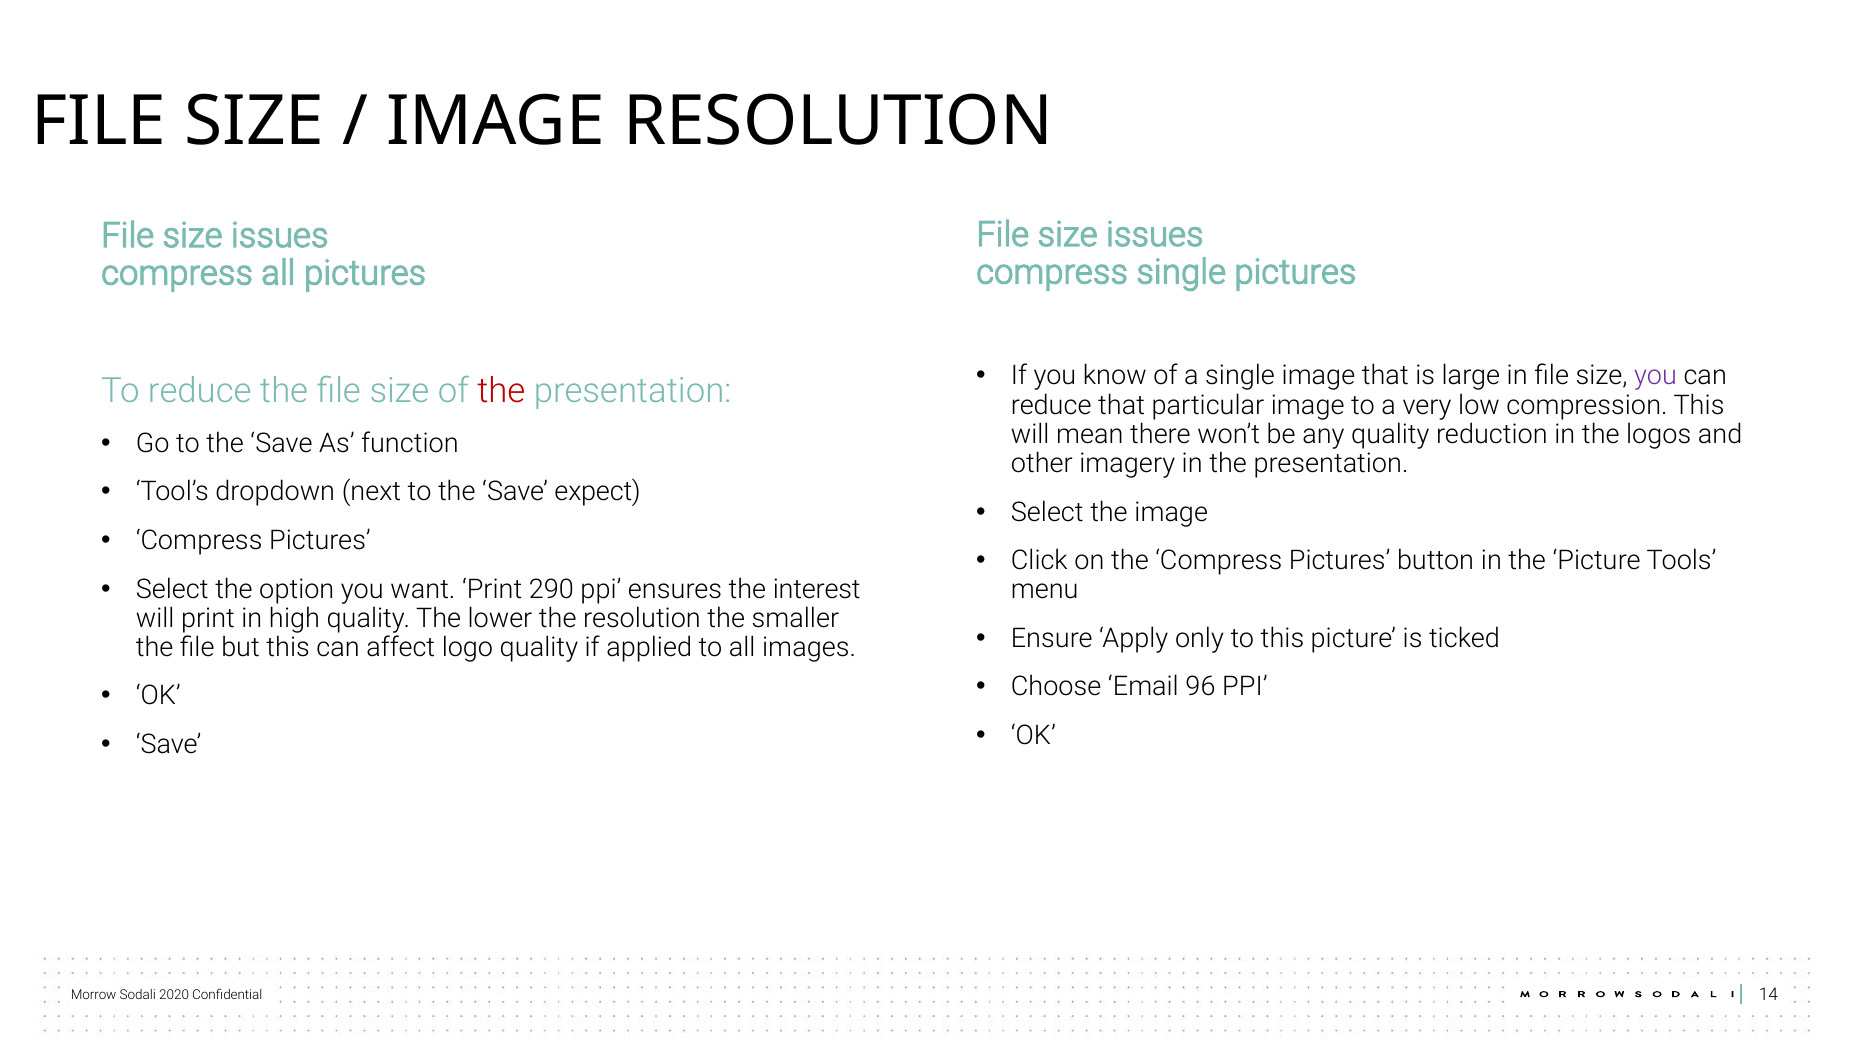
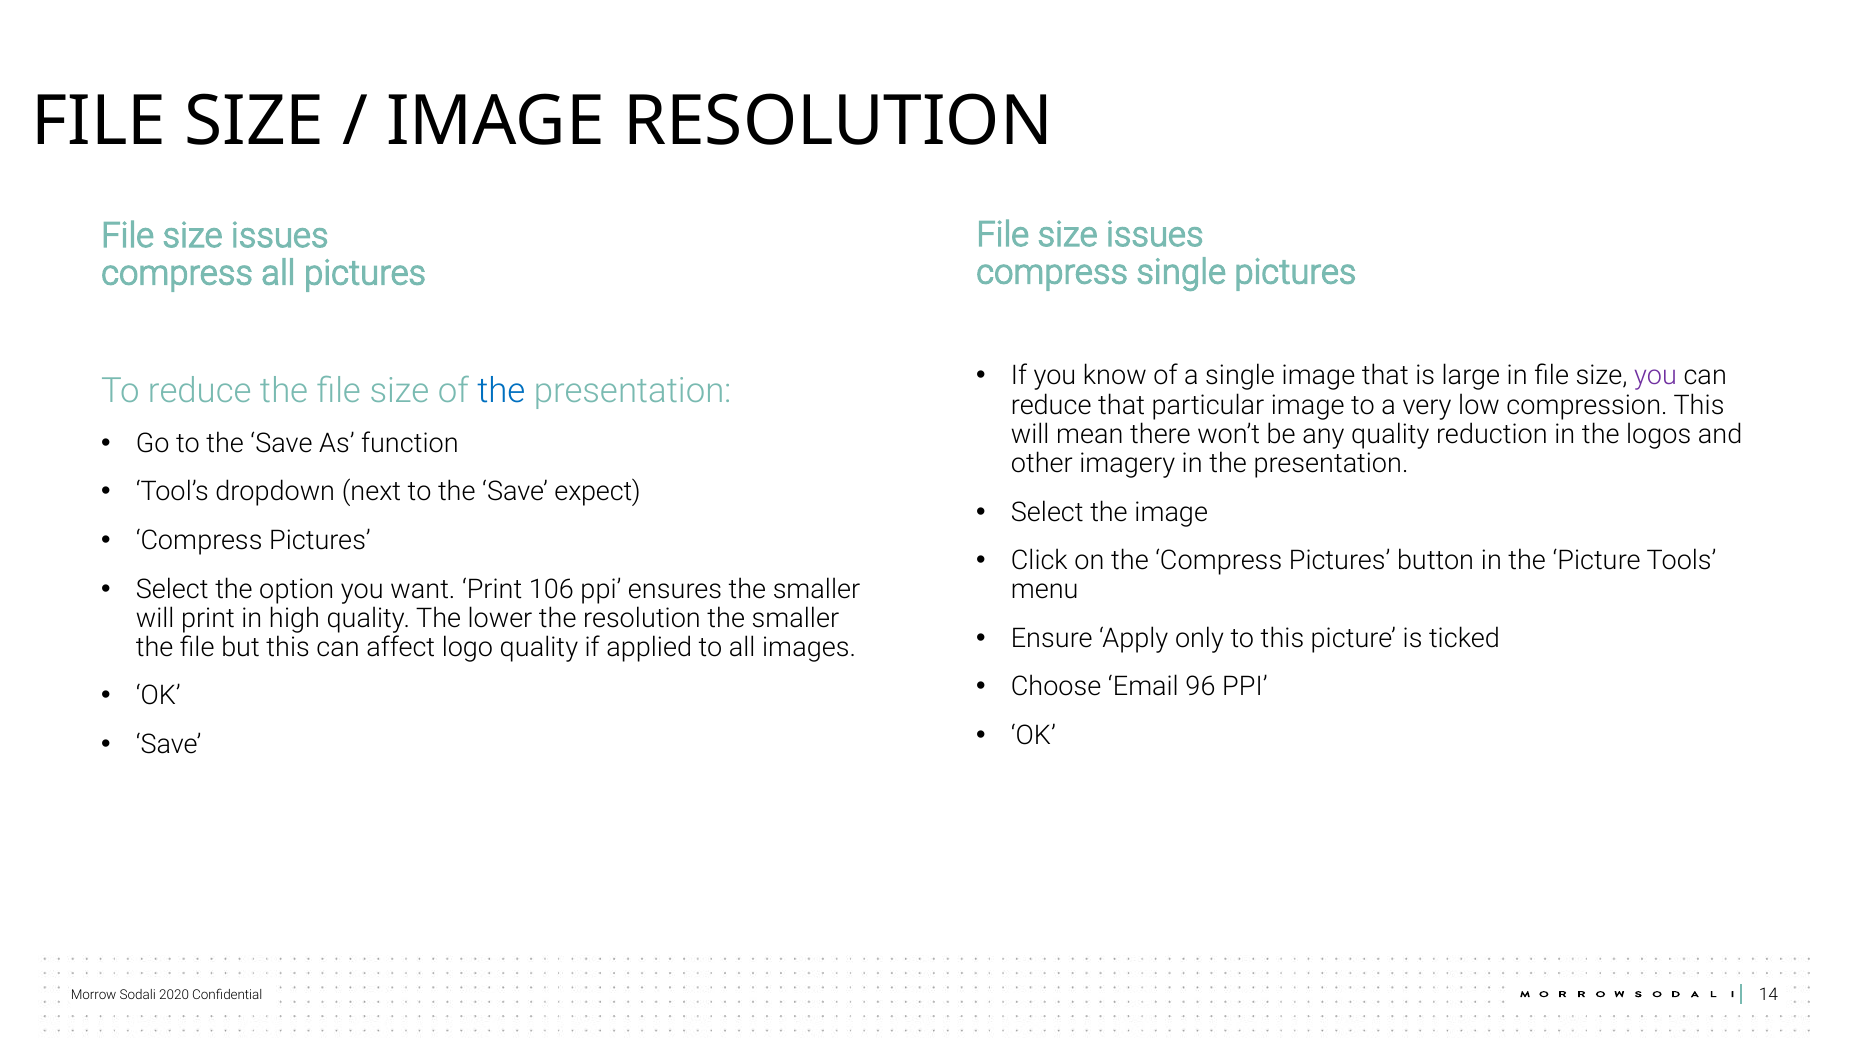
the colour: red -> blue (501, 391)
290: 290 -> 106 (551, 589)
ensures the interest: interest -> smaller (817, 589)
